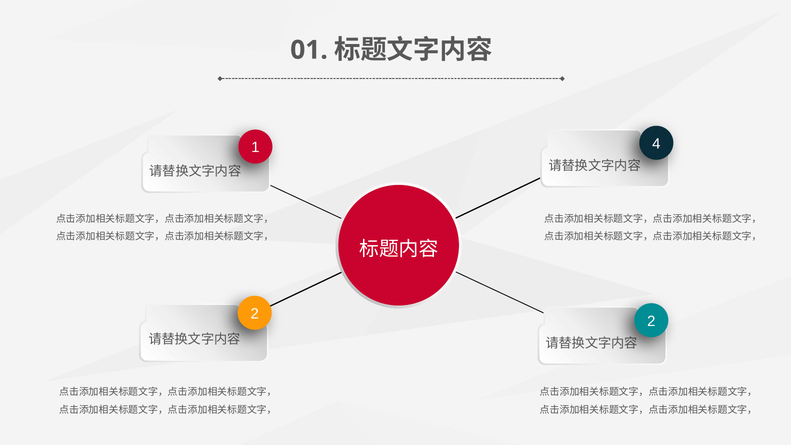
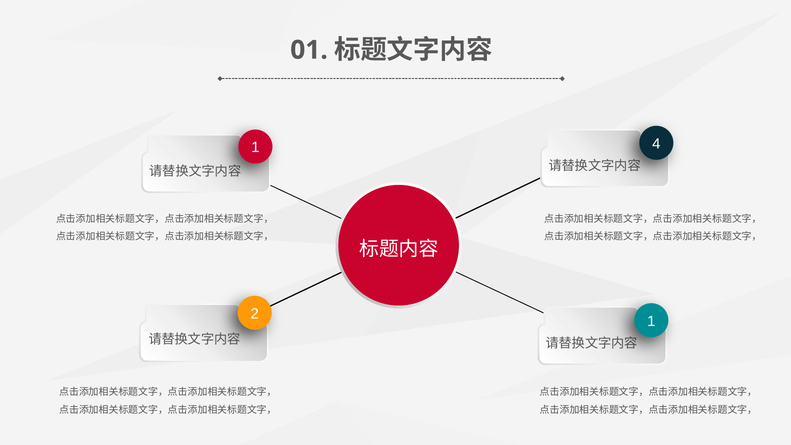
2 2: 2 -> 1 (651, 321)
